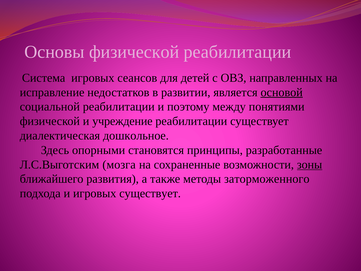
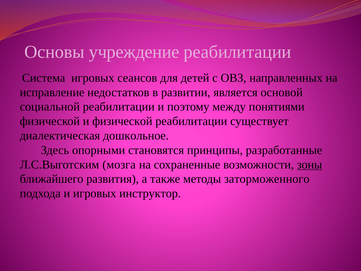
Основы физической: физической -> учреждение (134, 52)
основой underline: present -> none (282, 92)
и учреждение: учреждение -> физической (122, 121)
игровых существует: существует -> инструктор (150, 193)
